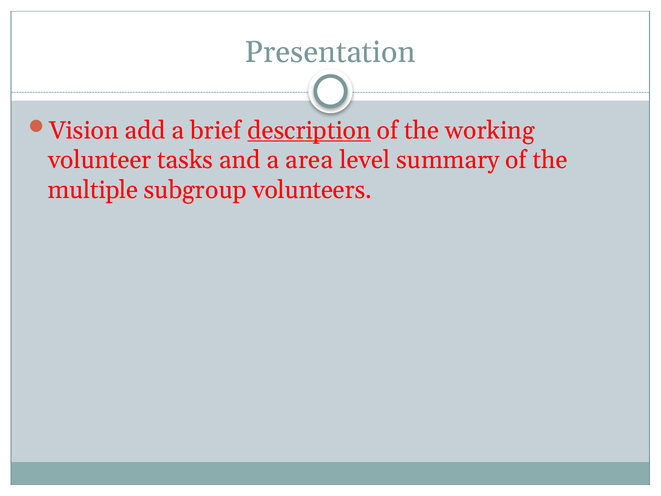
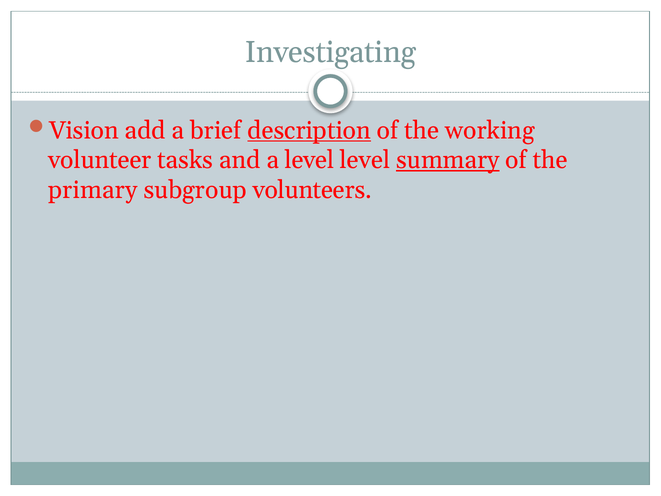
Presentation: Presentation -> Investigating (330, 52)
a area: area -> level (309, 160)
summary underline: none -> present (448, 160)
multiple: multiple -> primary (93, 190)
